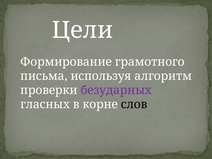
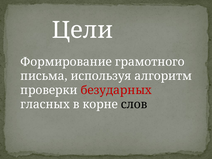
безударных colour: purple -> red (116, 90)
